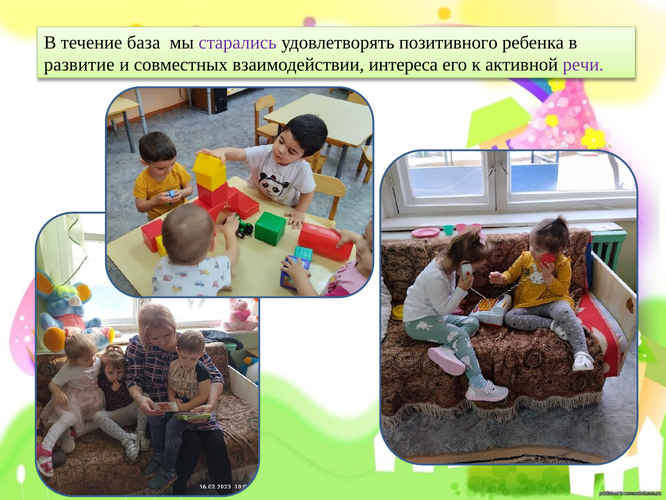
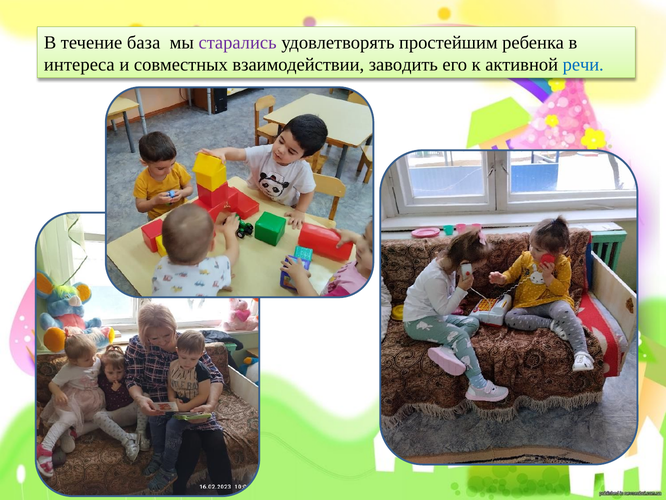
позитивного: позитивного -> простейшим (448, 43)
развитие: развитие -> интереса (79, 65)
интереса: интереса -> заводить (403, 65)
речи colour: purple -> blue (583, 65)
